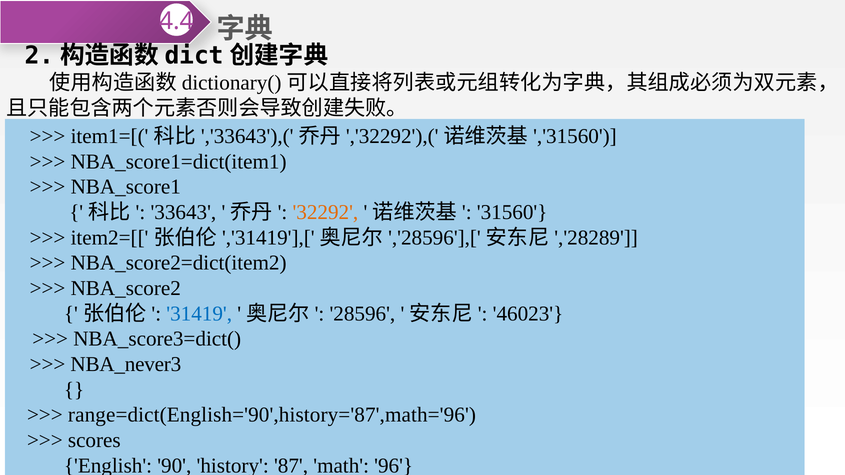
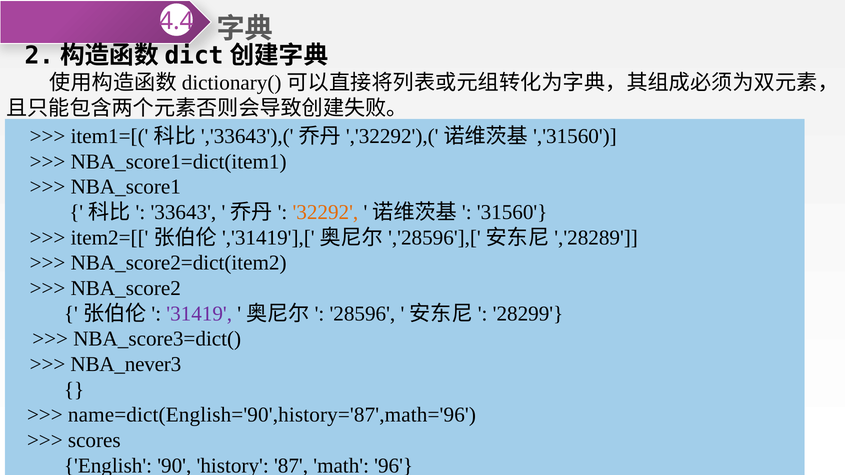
31419 colour: blue -> purple (199, 314)
46023: 46023 -> 28299 (528, 314)
range=dict(English='90',history='87',math='96: range=dict(English='90',history='87',math='96 -> name=dict(English='90',history='87',math='96 (272, 415)
